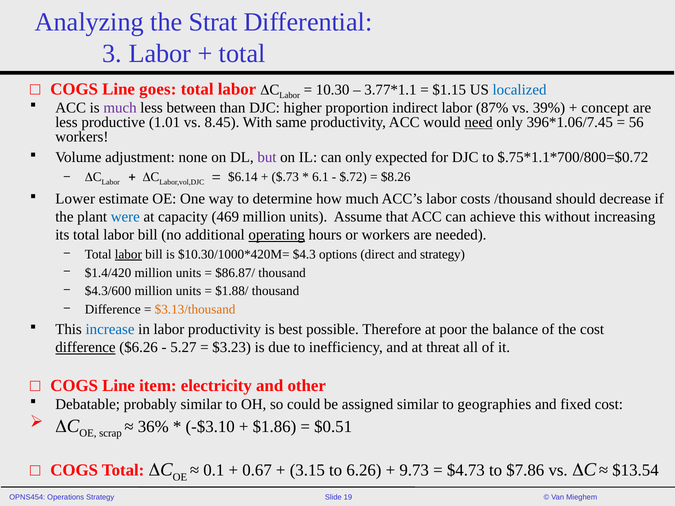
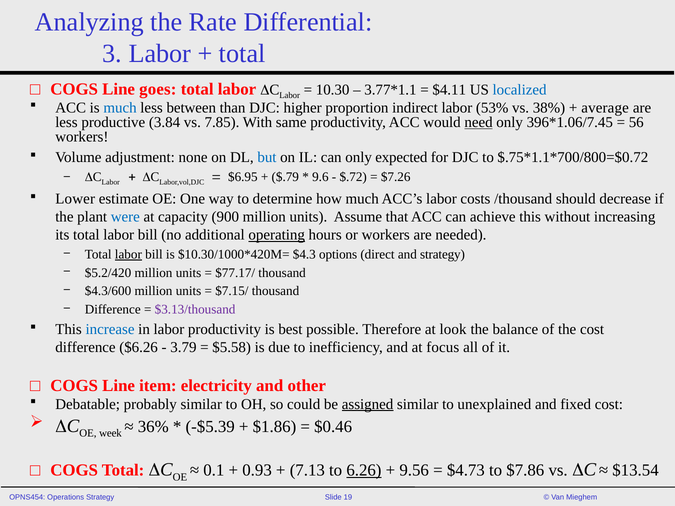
Strat: Strat -> Rate (213, 22)
$1.15: $1.15 -> $4.11 (449, 90)
much colour: purple -> blue (120, 108)
87%: 87% -> 53% (492, 108)
39%: 39% -> 38% (549, 108)
concept: concept -> average (605, 108)
1.01: 1.01 -> 3.84 (165, 122)
8.45: 8.45 -> 7.85 (222, 122)
but colour: purple -> blue (267, 158)
$6.14: $6.14 -> $6.95 (243, 177)
$.73: $.73 -> $.79 (285, 177)
6.1: 6.1 -> 9.6 (320, 177)
$8.26: $8.26 -> $7.26 (396, 177)
469: 469 -> 900 (225, 217)
$1.4/420: $1.4/420 -> $5.2/420 (108, 273)
$86.87/: $86.87/ -> $77.17/ (235, 273)
$1.88/: $1.88/ -> $7.15/ (232, 291)
$3.13/thousand colour: orange -> purple (195, 310)
poor: poor -> look (453, 330)
difference underline: present -> none (85, 348)
5.27: 5.27 -> 3.79 (183, 348)
$3.23: $3.23 -> $5.58 (232, 348)
threat: threat -> focus (443, 348)
assigned underline: none -> present (368, 404)
geographies: geographies -> unexplained (494, 404)
scrap: scrap -> week (110, 433)
-$3.10: -$3.10 -> -$5.39 (210, 427)
$0.51: $0.51 -> $0.46 (333, 427)
0.67: 0.67 -> 0.93 (257, 470)
3.15: 3.15 -> 7.13 (307, 470)
6.26 underline: none -> present (364, 470)
9.73: 9.73 -> 9.56 (414, 470)
